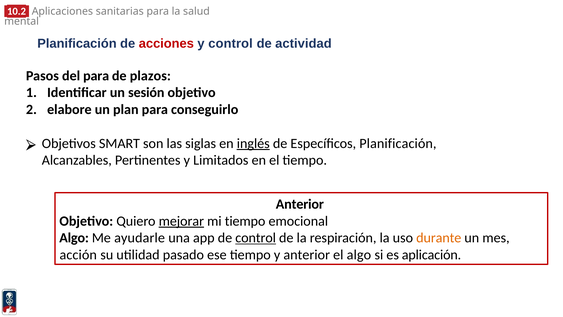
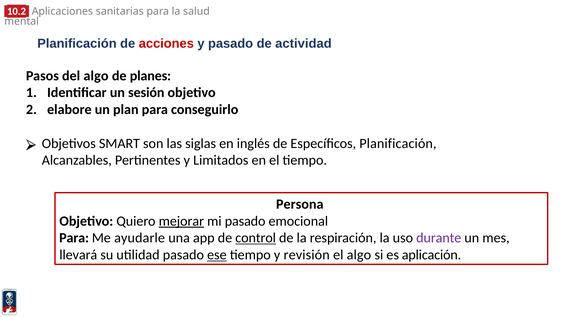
y control: control -> pasado (231, 44)
del para: para -> algo (96, 76)
plazos: plazos -> planes (150, 76)
inglés underline: present -> none (253, 143)
Anterior: Anterior -> Persona (300, 204)
mi tiempo: tiempo -> pasado (245, 221)
Algo: Algo -> Para (74, 238)
durante colour: orange -> purple (439, 238)
acción: acción -> llevará (78, 255)
ese underline: none -> present (217, 255)
y anterior: anterior -> revisión (307, 255)
